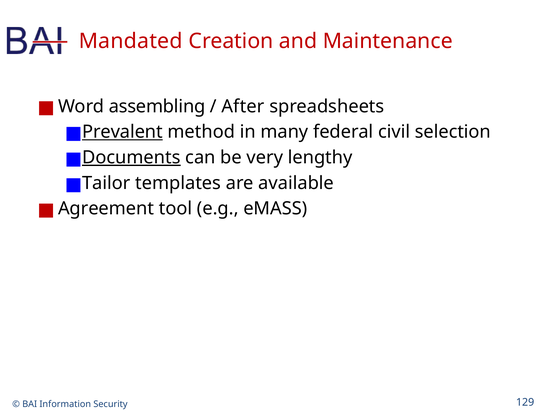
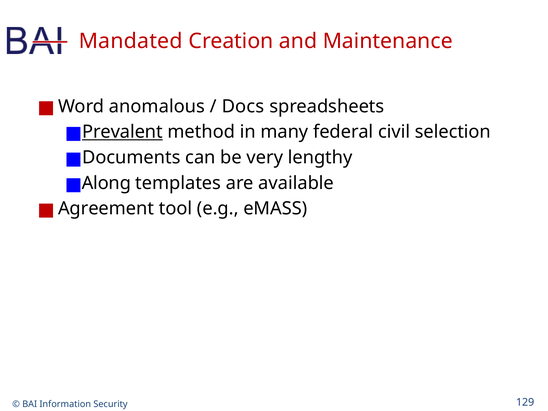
assembling: assembling -> anomalous (157, 106)
After: After -> Docs (243, 106)
Documents underline: present -> none (131, 157)
Tailor: Tailor -> Along (106, 183)
